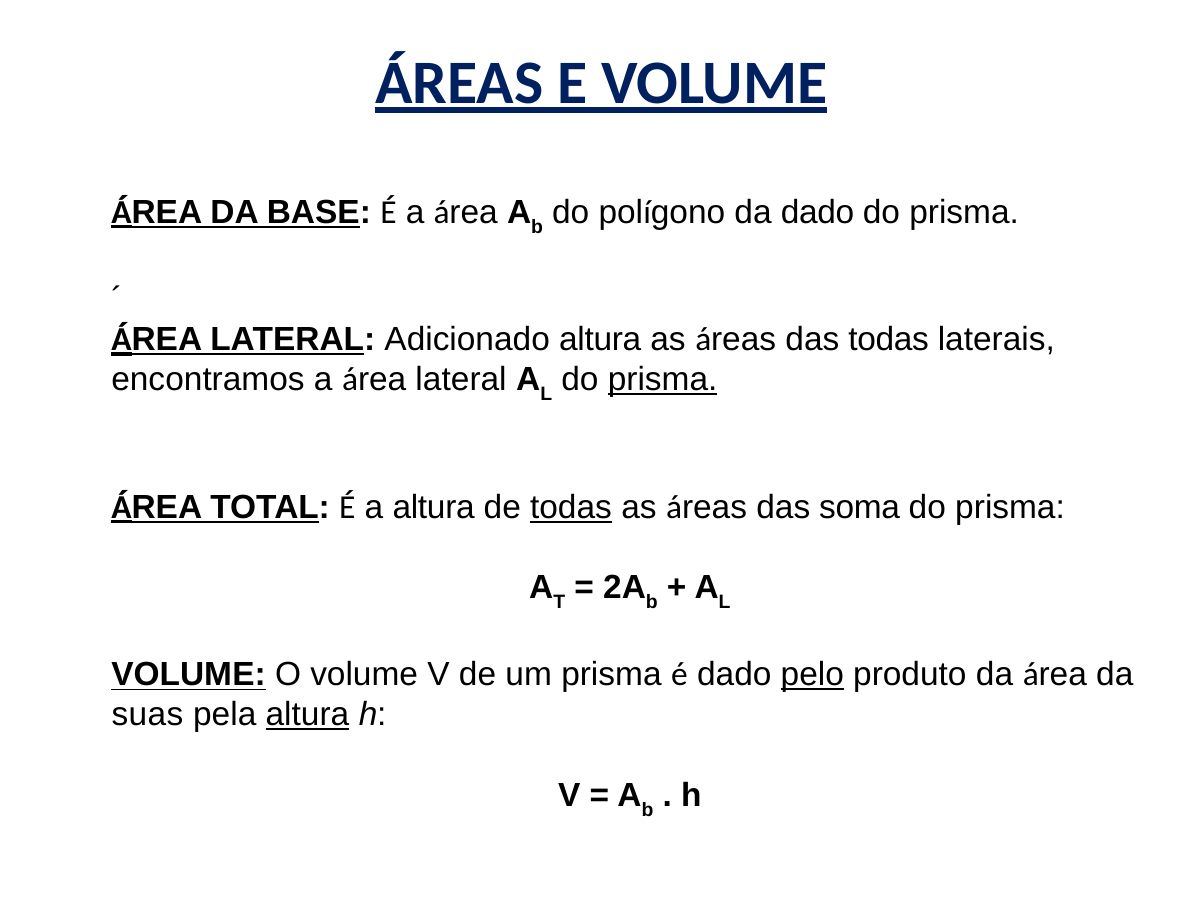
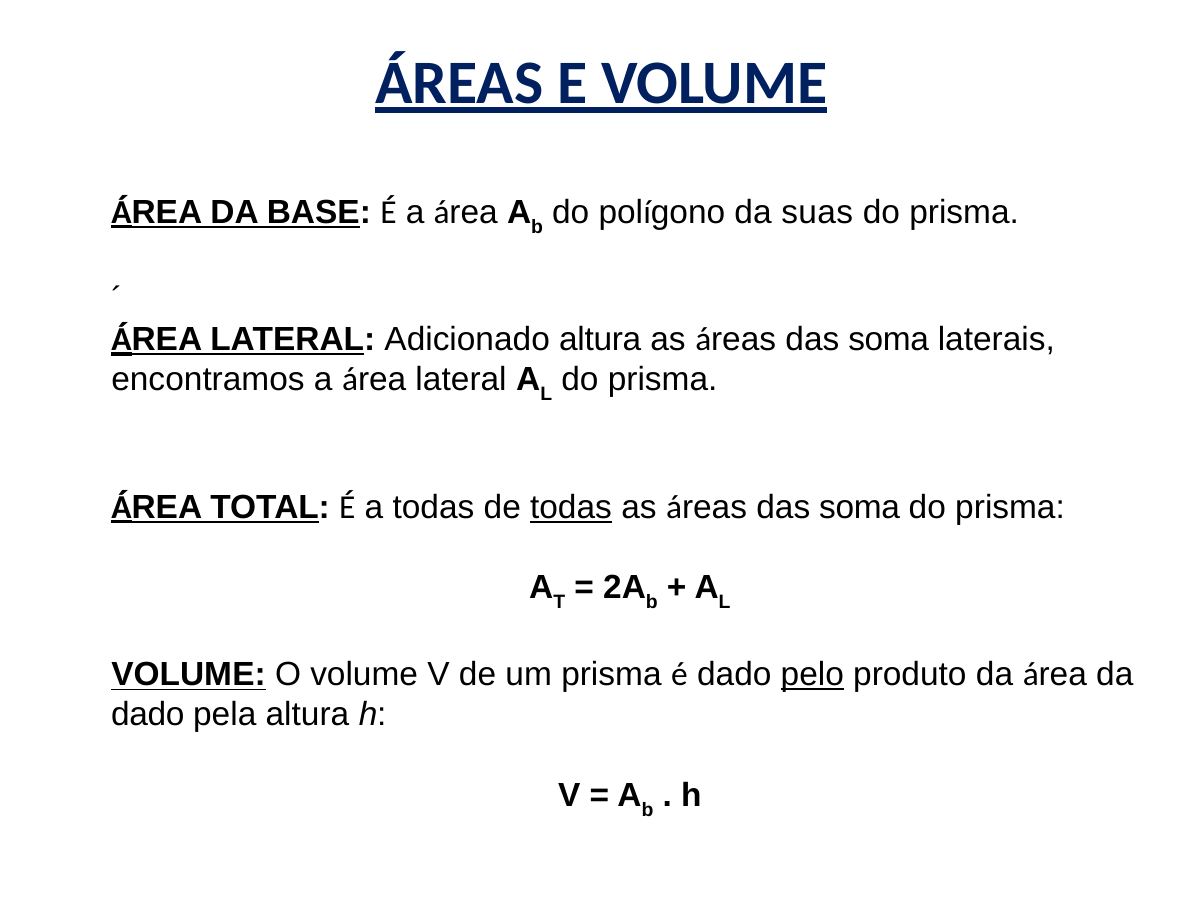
da dado: dado -> suas (817, 212)
todas: todas -> soma (889, 340)
prisma underline: present -> none (663, 380)
a altura: altura -> todas (433, 507)
suas: suas -> dado (148, 715)
altura underline: present -> none (307, 715)
